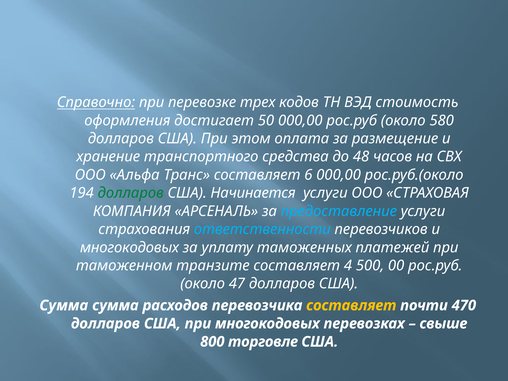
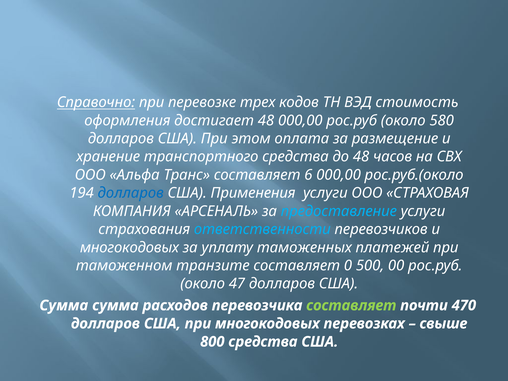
достигает 50: 50 -> 48 (266, 120)
долларов colour: green -> blue (131, 193)
Начинается: Начинается -> Применения (253, 193)
4: 4 -> 0 (348, 266)
составляет colour: yellow -> light green (351, 305)
800 торговле: торговле -> средства (263, 342)
